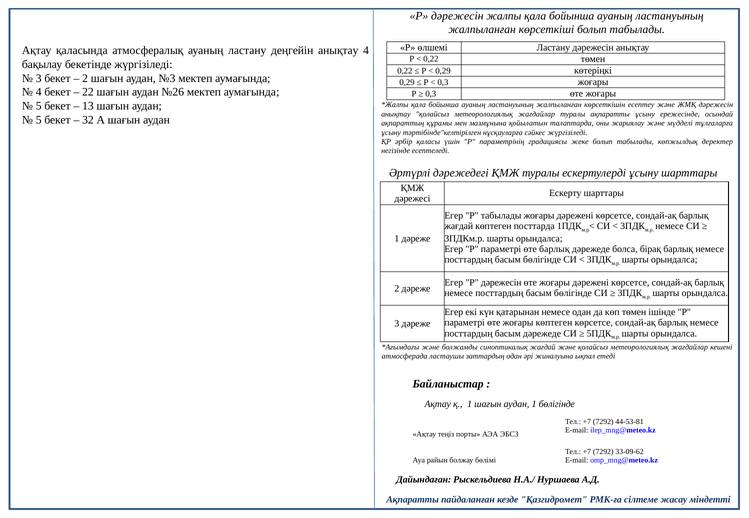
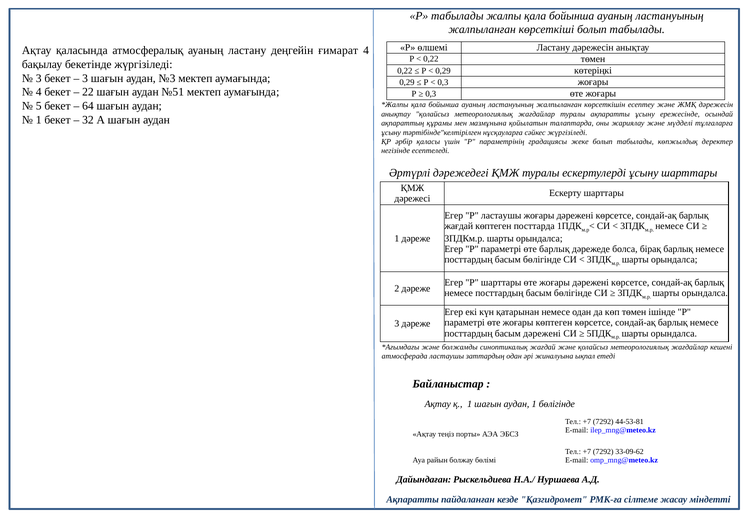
дәрежесін: дәрежесін -> табылады (457, 16)
деңгейін анықтау: анықтау -> ғимарат (338, 51)
2: 2 -> 3 (85, 78)
№26: №26 -> №51 (173, 92)
13: 13 -> 64 (88, 106)
5: 5 -> 1 (39, 120)
Р табылады: табылады -> ластаушы (501, 216)
Егер Р дәрежесін: дәрежесін -> шарттары (501, 283)
басым дәрежеде: дәрежеде -> дәрежені (542, 334)
